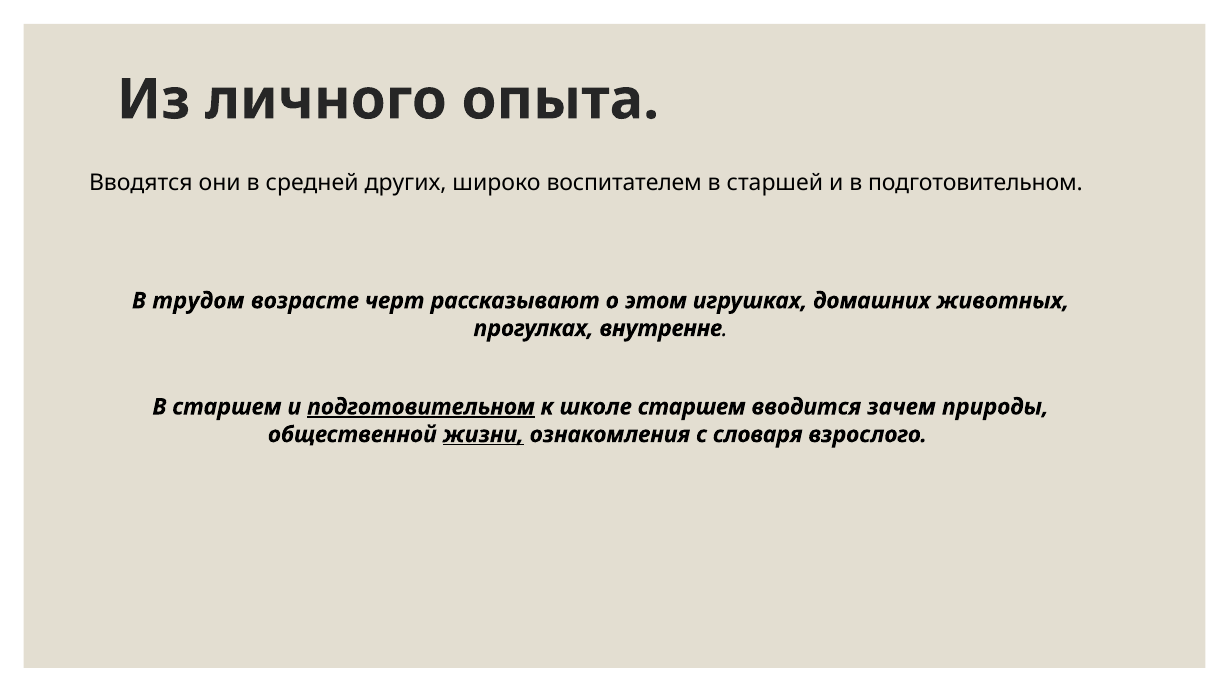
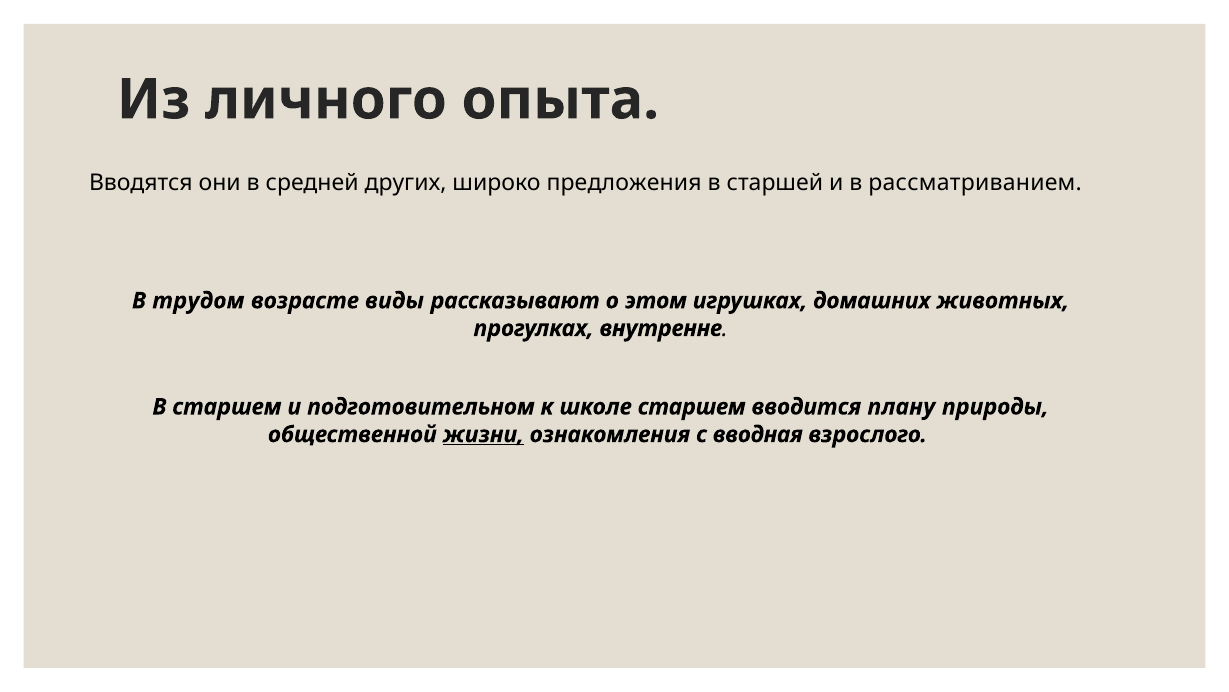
воспитателем: воспитателем -> предложения (624, 183)
в подготовительном: подготовительном -> рассматриванием (975, 183)
черт: черт -> виды (395, 300)
подготовительном underline: present -> none (421, 406)
зачем: зачем -> плану (901, 406)
словаря: словаря -> вводная (758, 434)
